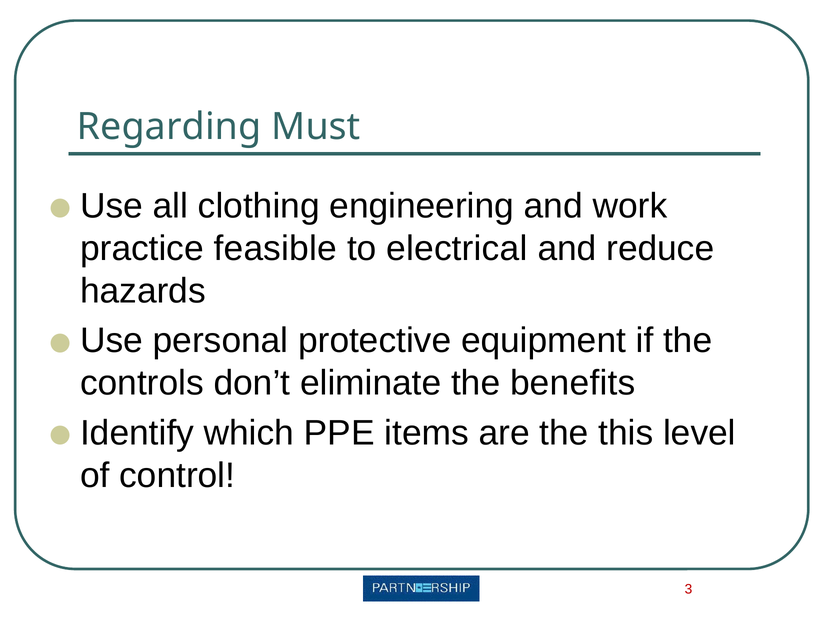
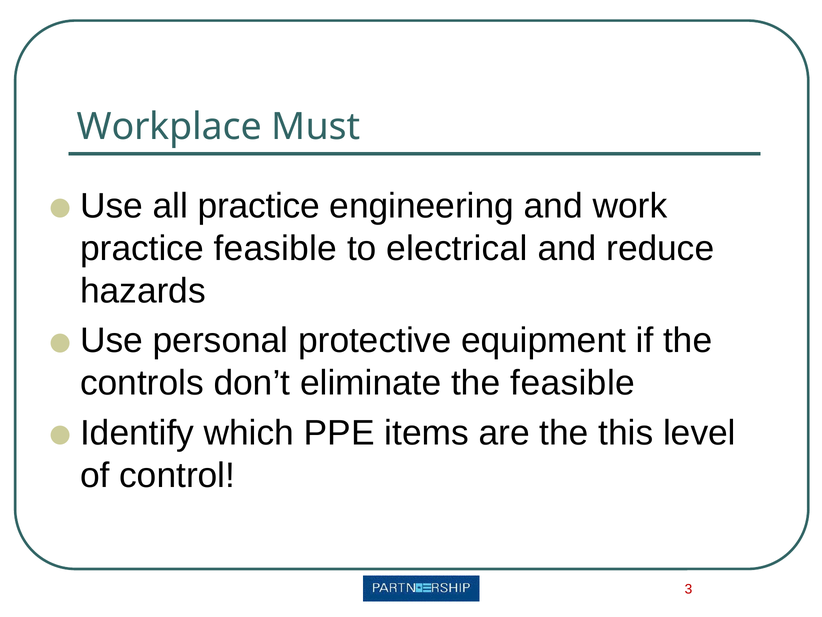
Regarding: Regarding -> Workplace (169, 127)
all clothing: clothing -> practice (259, 206)
the benefits: benefits -> feasible (573, 383)
